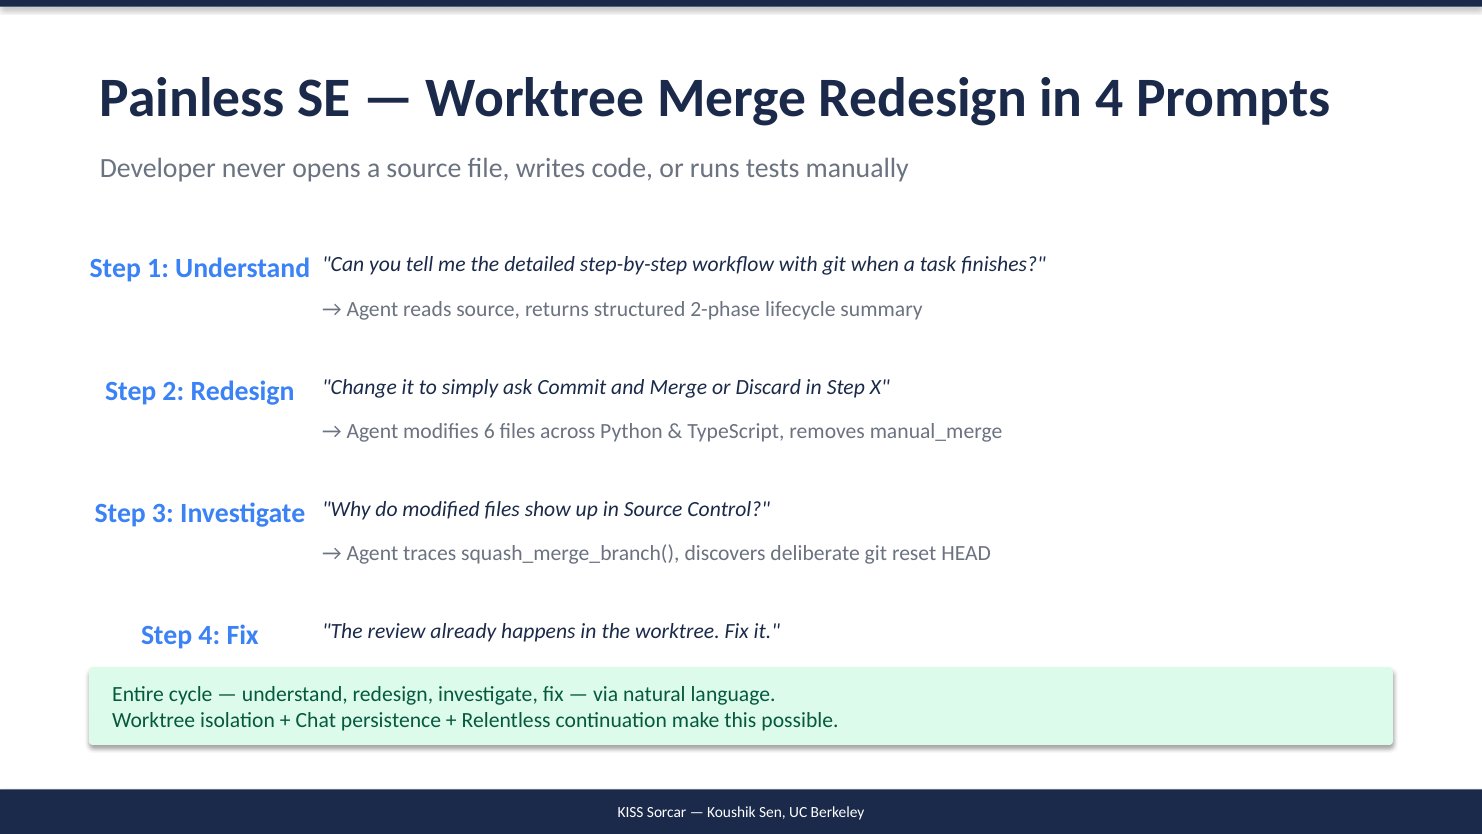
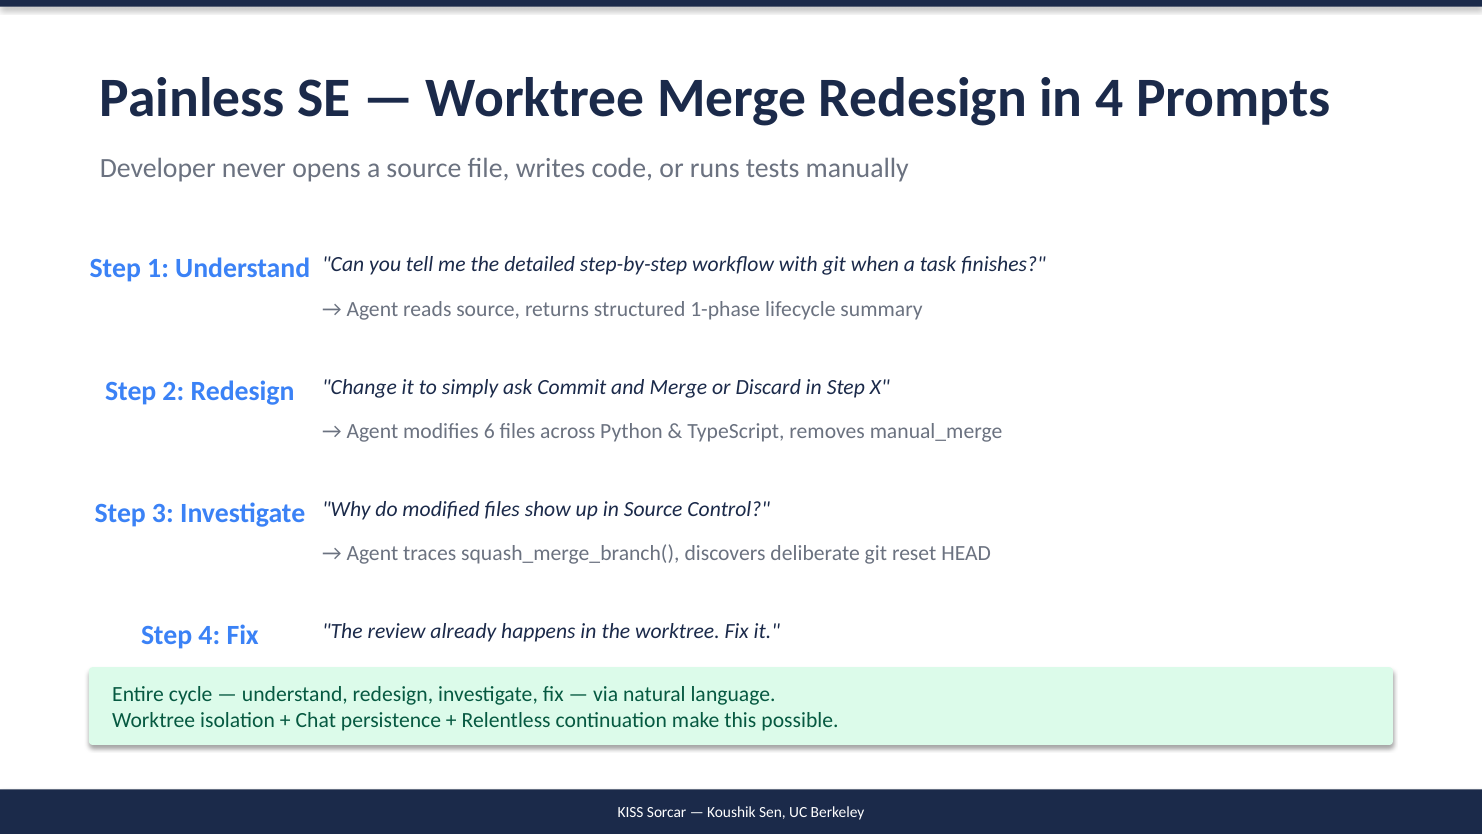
2-phase: 2-phase -> 1-phase (725, 309)
